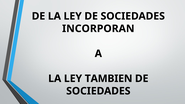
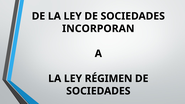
TAMBIEN: TAMBIEN -> RÉGIMEN (109, 79)
